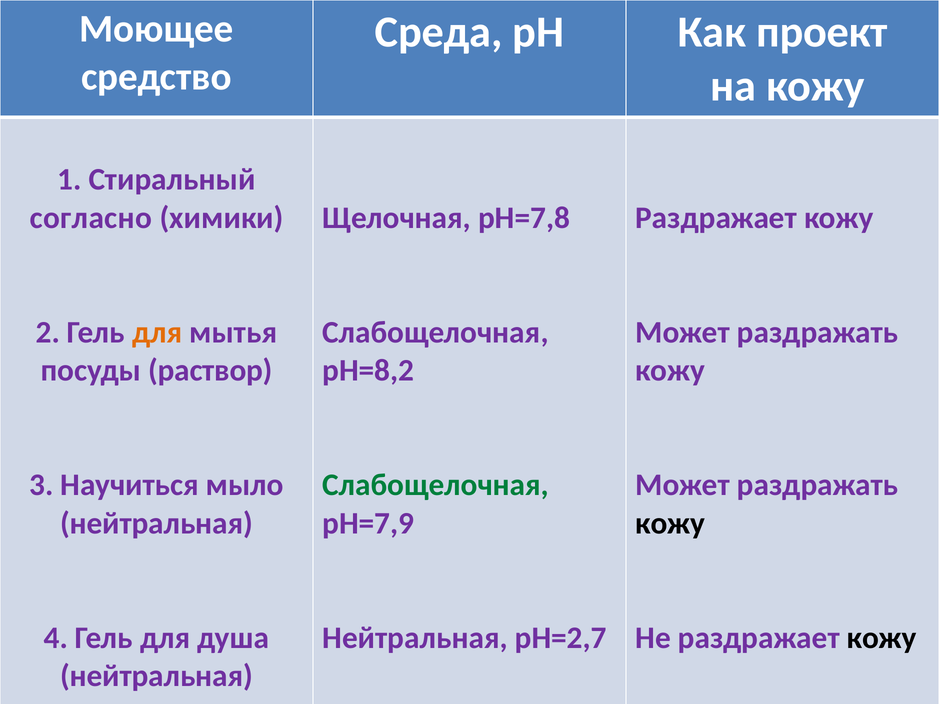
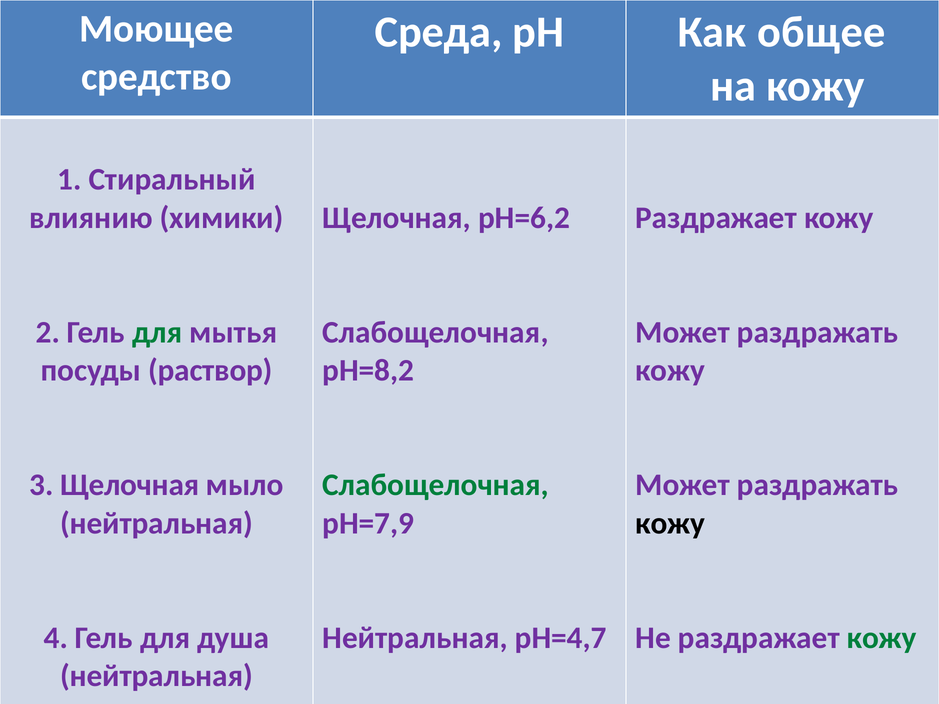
проект: проект -> общее (821, 32)
согласно: согласно -> влиянию (91, 218)
рН=7,8: рН=7,8 -> рН=6,2 (524, 218)
для colour: orange -> green (157, 332)
3 Научиться: Научиться -> Щелочная (130, 485)
рН=2,7: рН=2,7 -> рН=4,7 (561, 638)
кожу colour: black -> green (882, 638)
